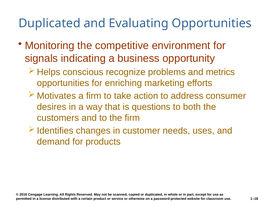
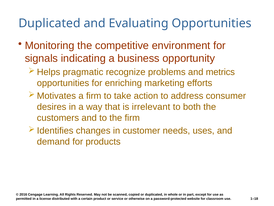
conscious: conscious -> pragmatic (83, 72)
questions: questions -> irrelevant (151, 107)
